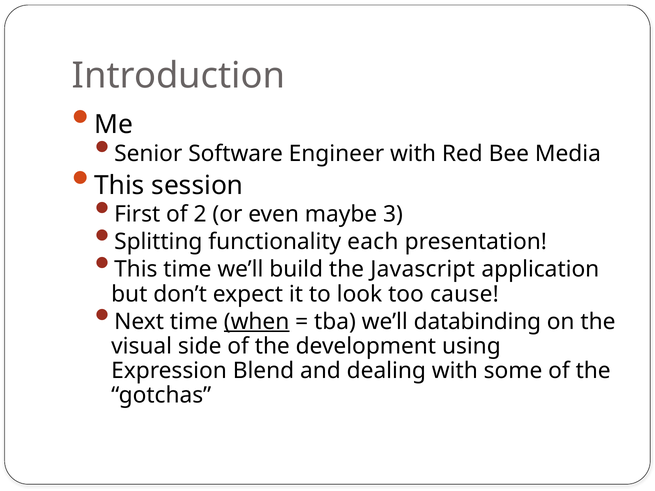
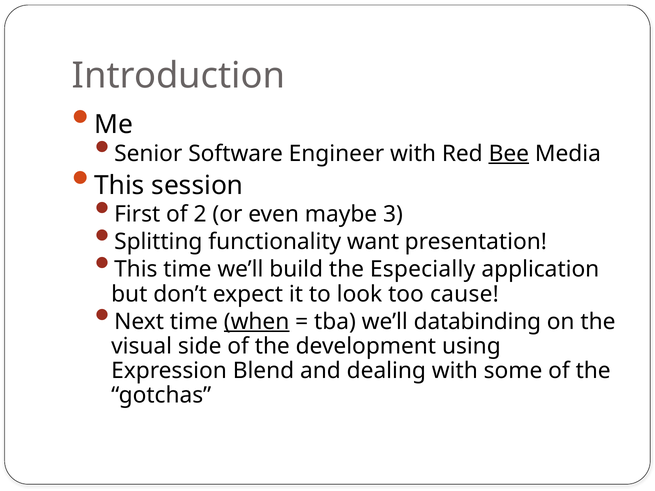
Bee underline: none -> present (509, 154)
each: each -> want (373, 242)
Javascript: Javascript -> Especially (423, 270)
